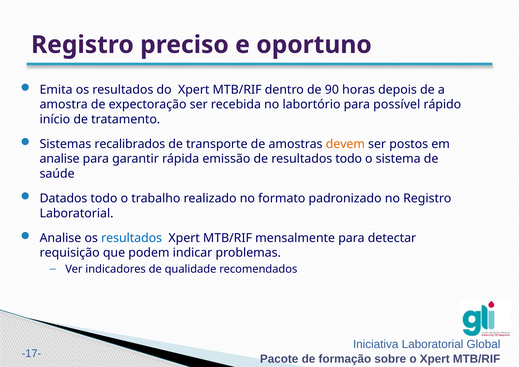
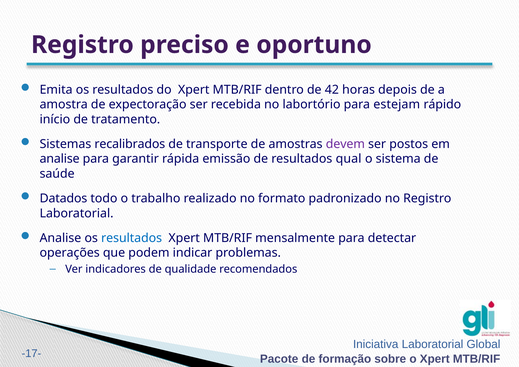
90: 90 -> 42 (332, 90)
possível: possível -> estejam (397, 104)
devem colour: orange -> purple (345, 144)
resultados todo: todo -> qual (349, 159)
requisição: requisição -> operações (70, 252)
